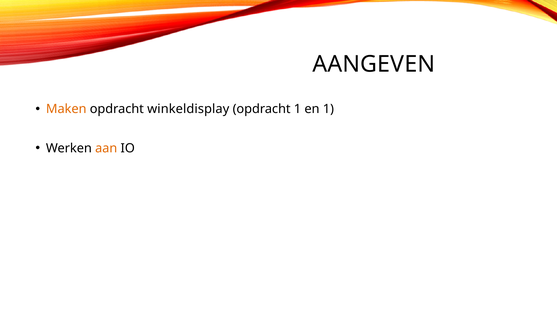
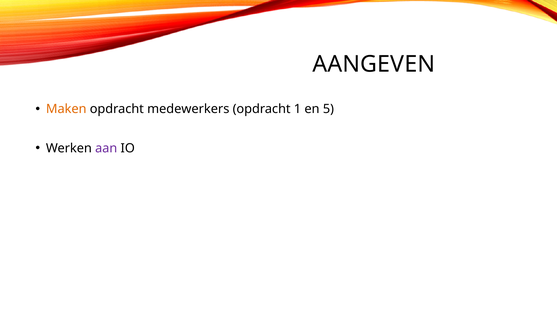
winkeldisplay: winkeldisplay -> medewerkers (188, 109)
en 1: 1 -> 5 (328, 109)
aan colour: orange -> purple (106, 148)
